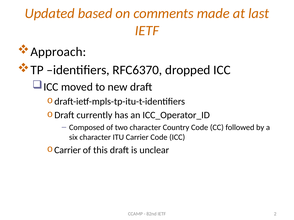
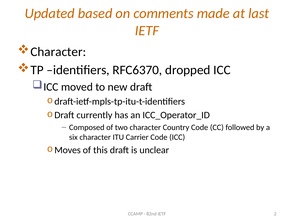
Approach: Approach -> Character (58, 52)
Carrier: Carrier -> Moves (68, 150)
